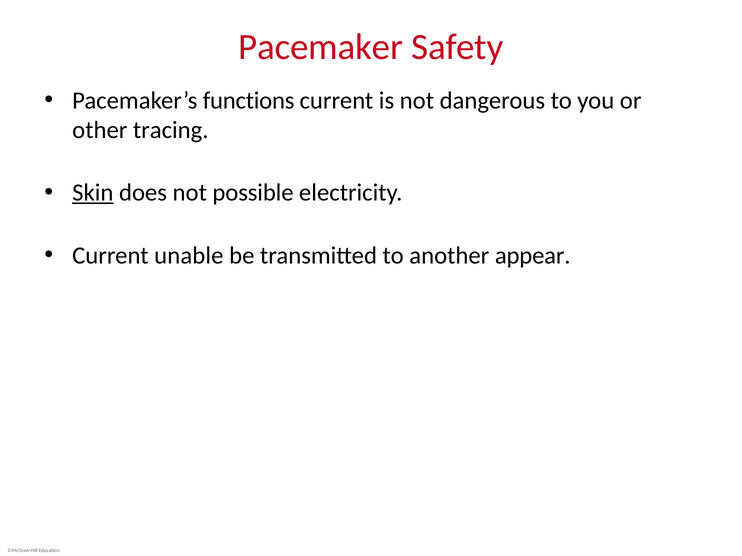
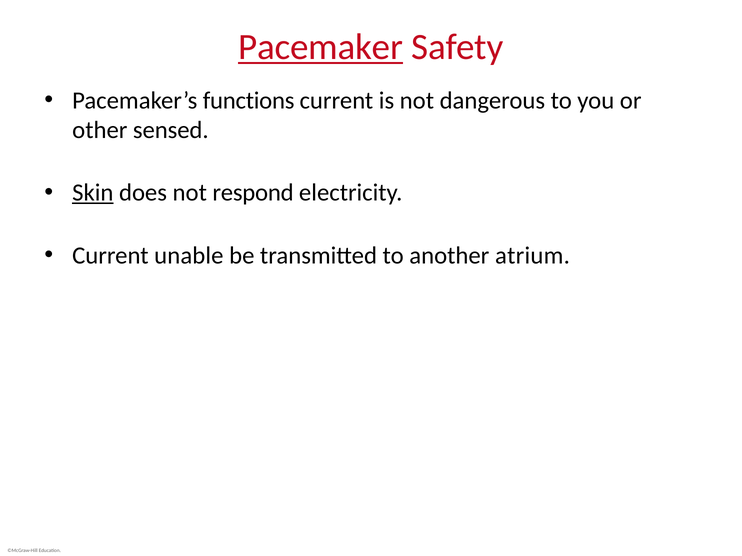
Pacemaker underline: none -> present (321, 47)
tracing: tracing -> sensed (171, 130)
possible: possible -> respond (253, 193)
appear: appear -> atrium (533, 256)
